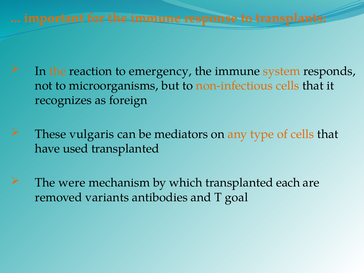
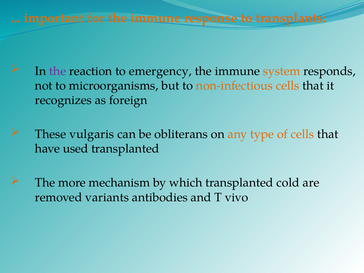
the colour: orange -> purple (58, 71)
mediators: mediators -> obliterans (181, 134)
were: were -> more (72, 183)
each: each -> cold (288, 183)
goal: goal -> vivo (237, 197)
